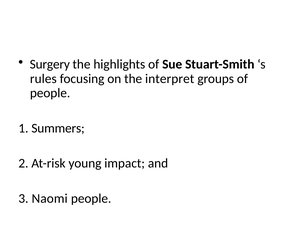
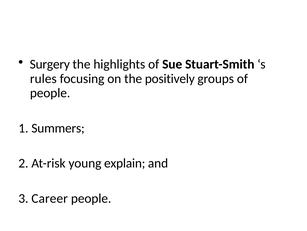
interpret: interpret -> positively (170, 78)
impact: impact -> explain (125, 163)
Naomi: Naomi -> Career (50, 198)
